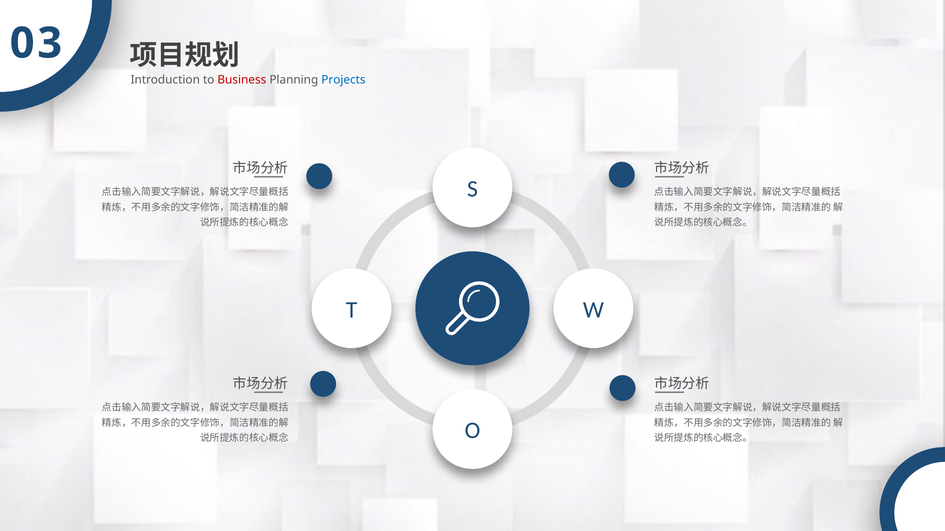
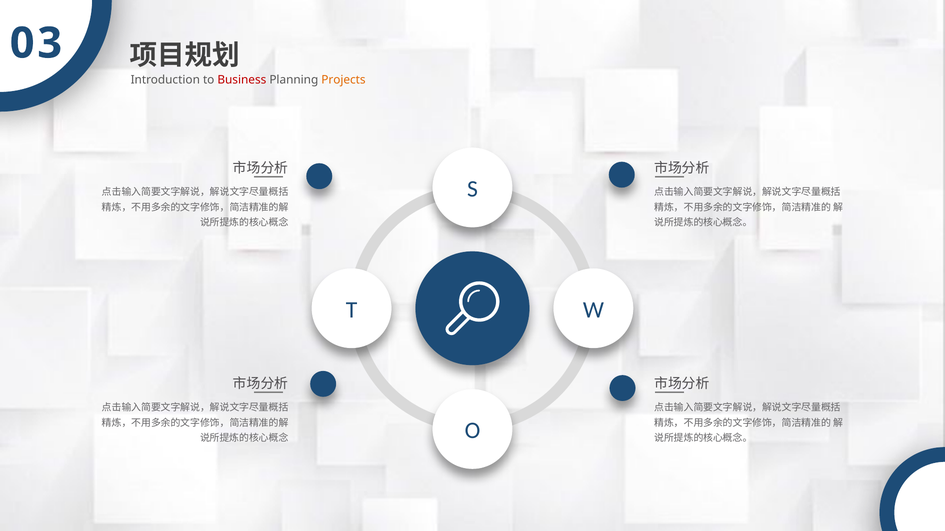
Projects colour: blue -> orange (343, 80)
